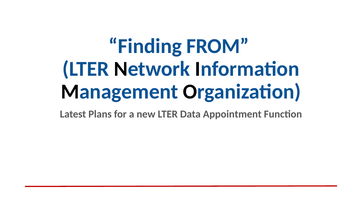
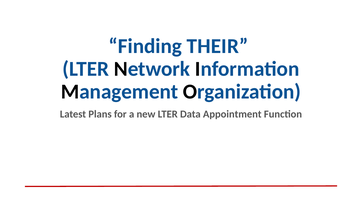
FROM: FROM -> THEIR (217, 46)
